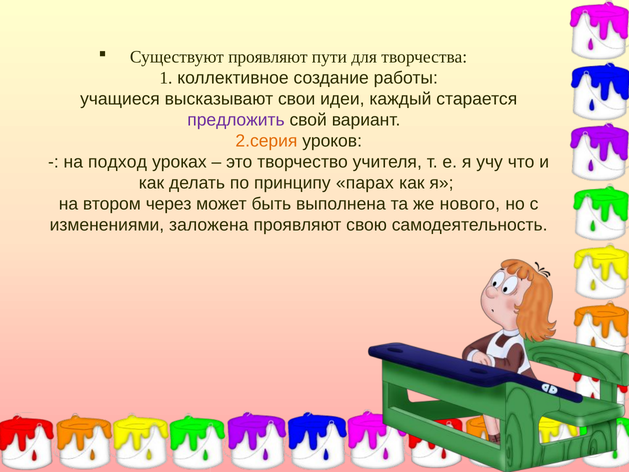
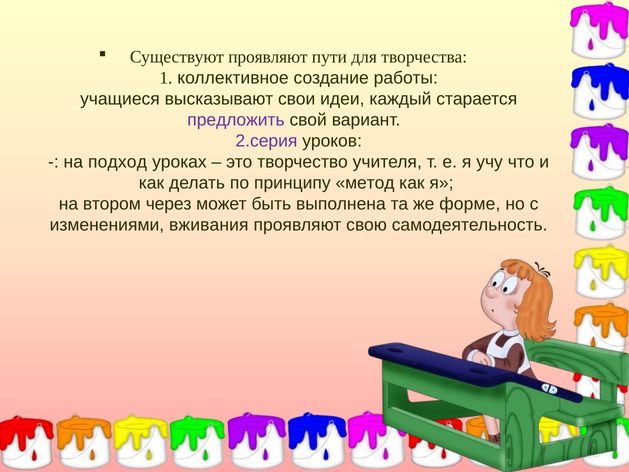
2.серия colour: orange -> purple (266, 141)
парах: парах -> метод (365, 183)
нового: нового -> форме (470, 204)
заложена: заложена -> вживания (209, 225)
